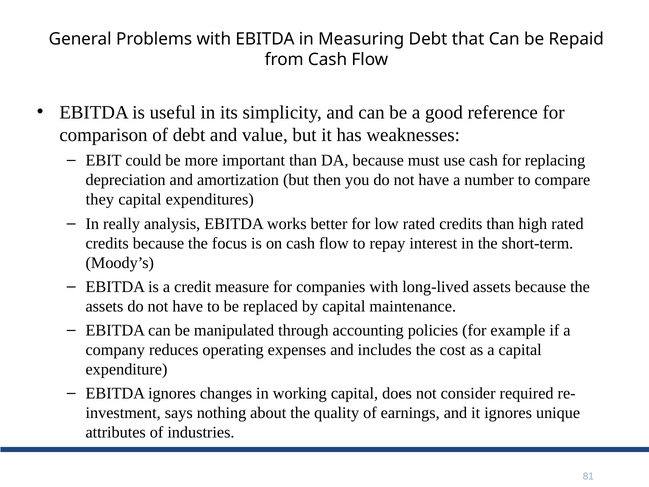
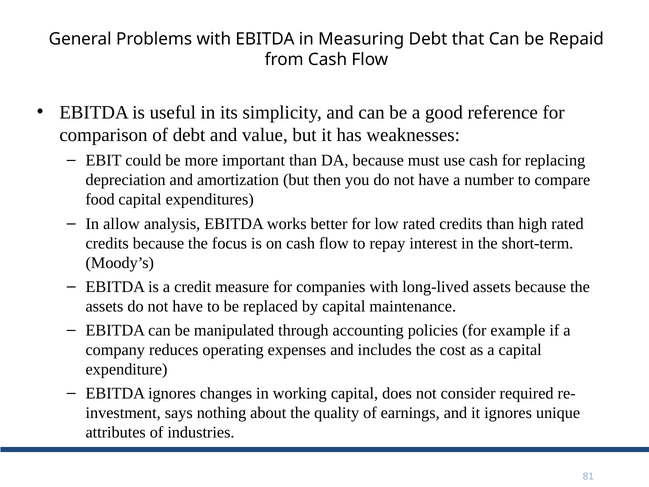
they: they -> food (100, 199)
really: really -> allow (121, 224)
